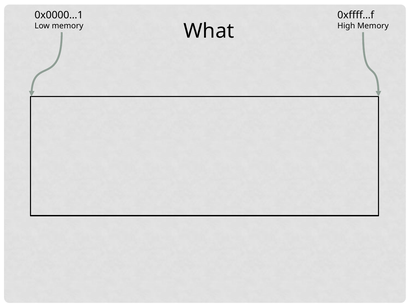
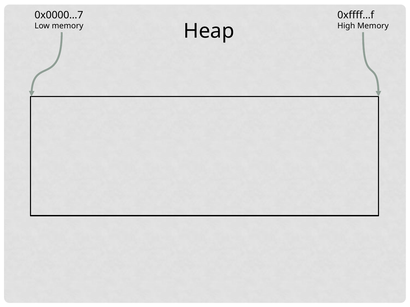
0x0000…1: 0x0000…1 -> 0x0000…7 (59, 15)
What: What -> Heap (209, 31)
